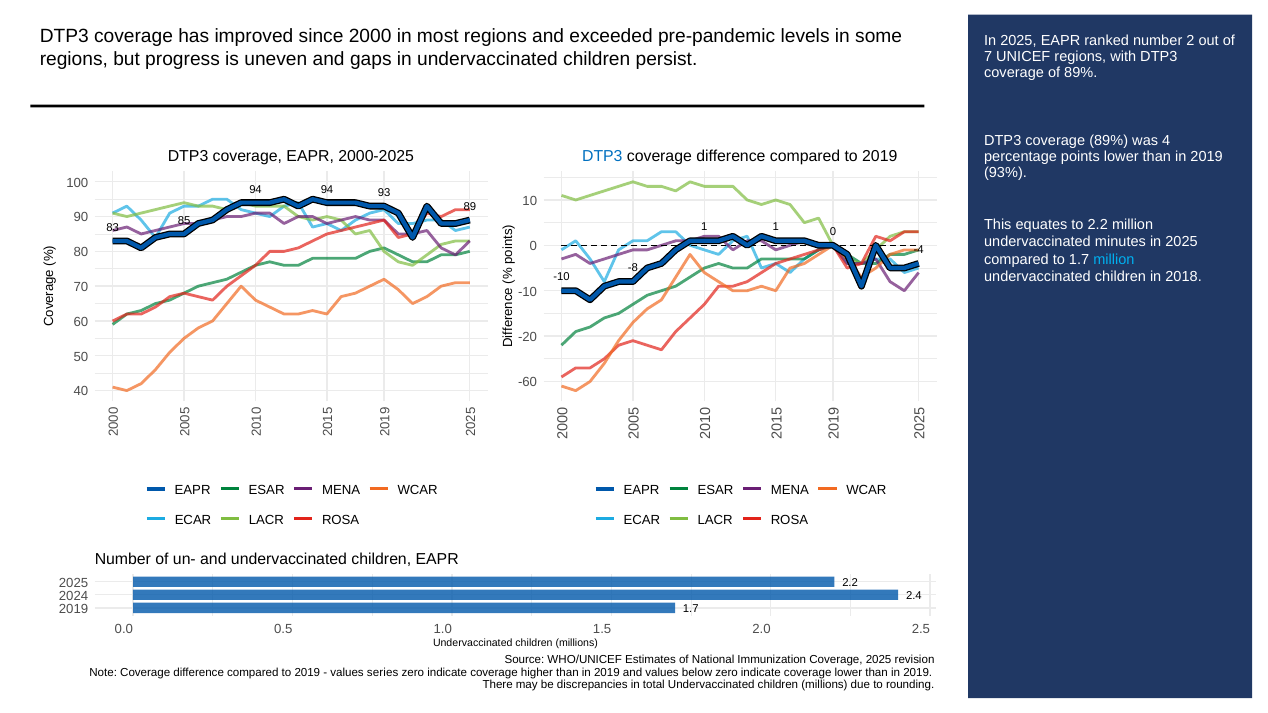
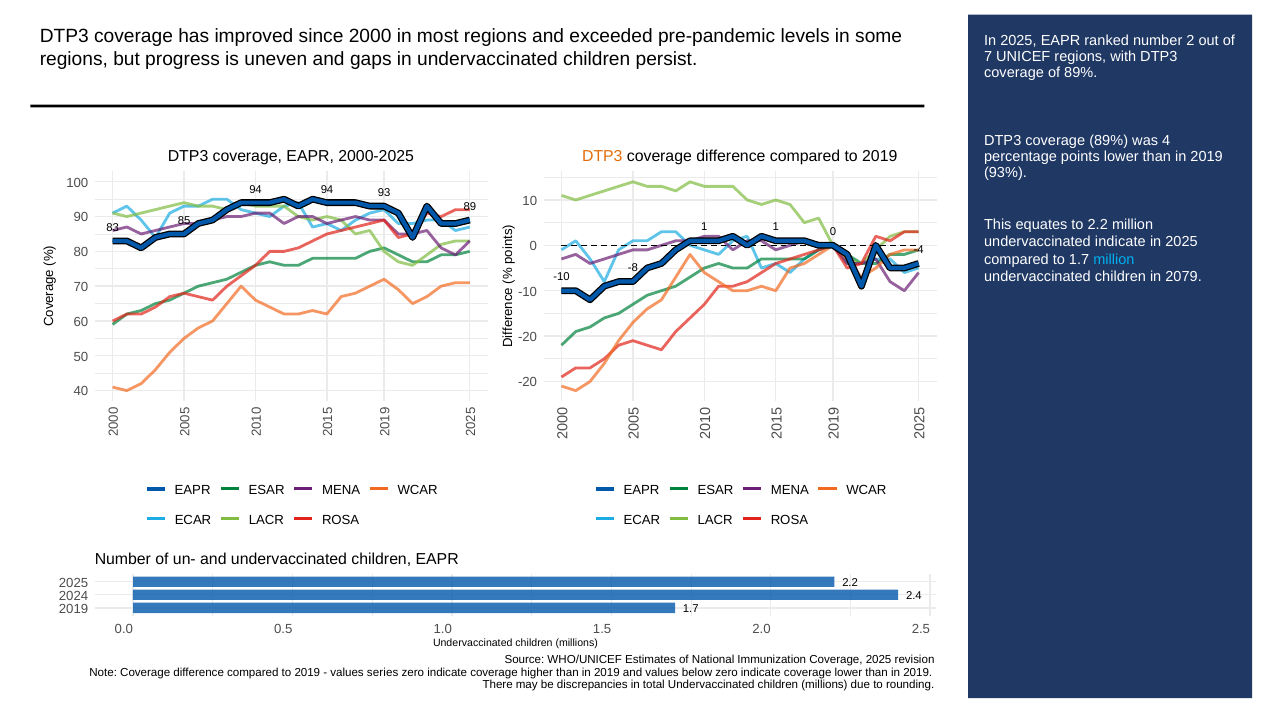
DTP3 colour: blue -> orange (602, 156)
undervaccinated minutes: minutes -> indicate (1120, 242)
2018: 2018 -> 2079 (1184, 277)
-60: -60 -> -20 (528, 383)
